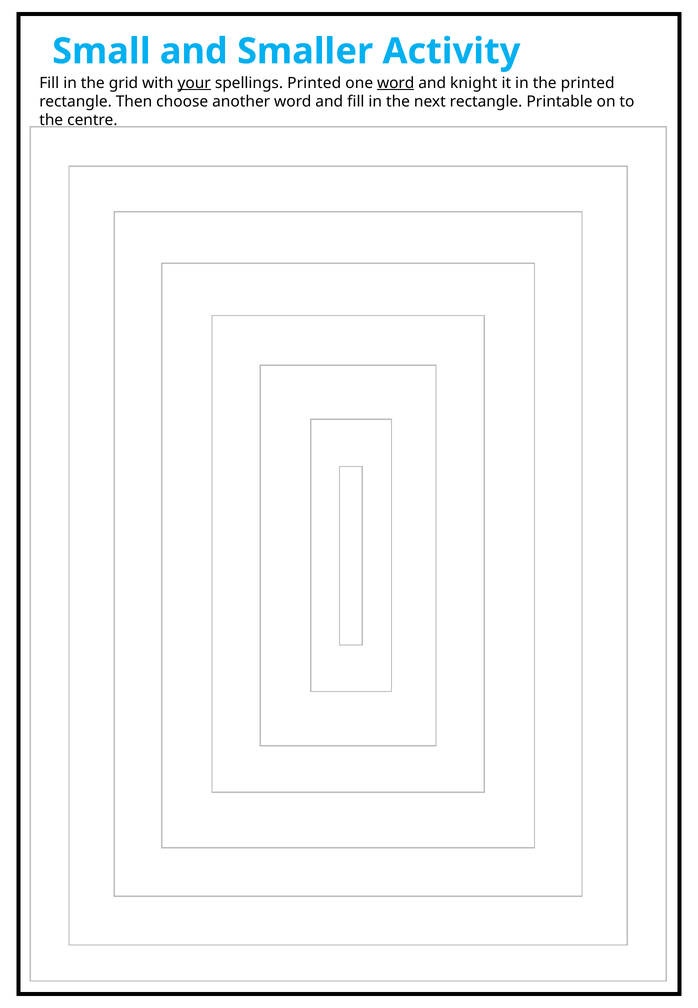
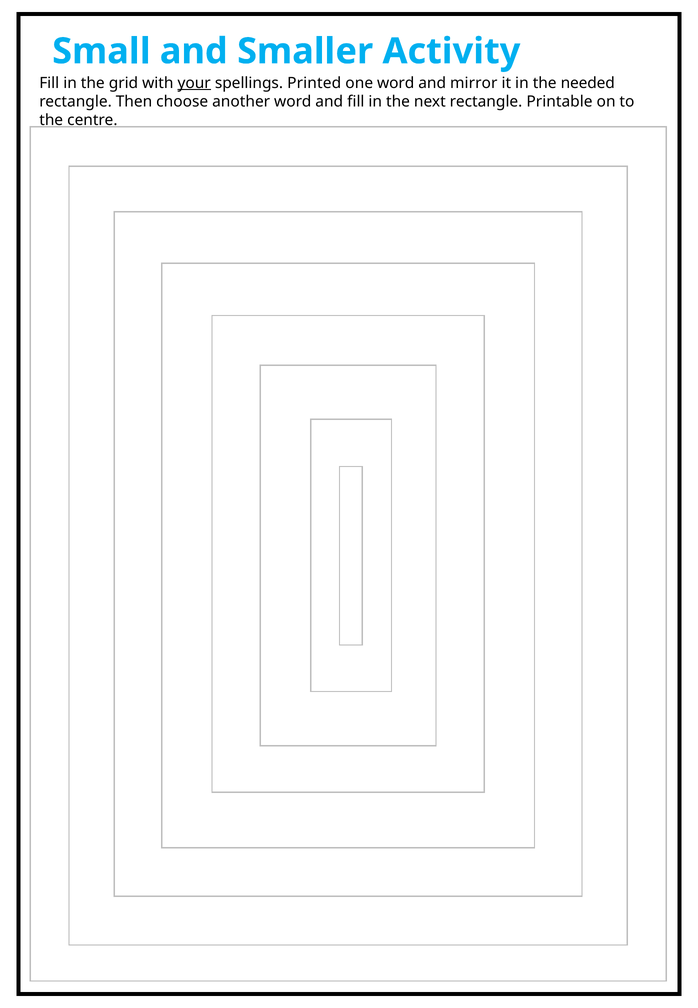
word underline: present -> none (396, 83)
knight: knight -> mirror (474, 83)
the printed: printed -> needed (588, 83)
